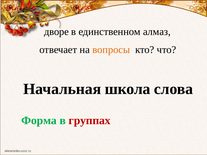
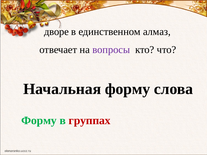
вопросы colour: orange -> purple (111, 50)
Начальная школа: школа -> форму (128, 89)
Форма: Форма -> Форму (39, 121)
